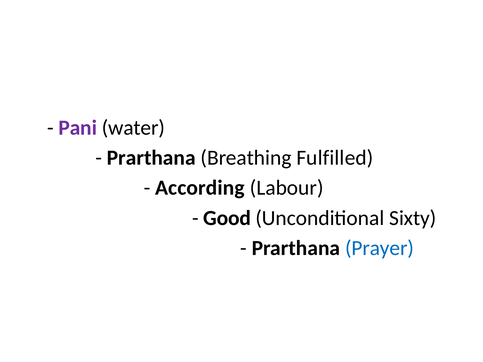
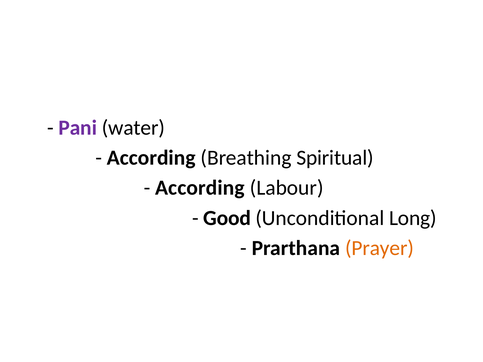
Prarthana: Prarthana -> According (151, 158)
Fulfilled: Fulfilled -> Spiritual (335, 158)
Sixty: Sixty -> Long (413, 218)
Prayer colour: blue -> orange (380, 248)
